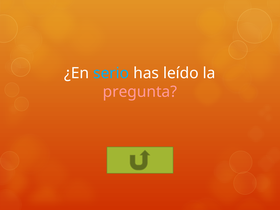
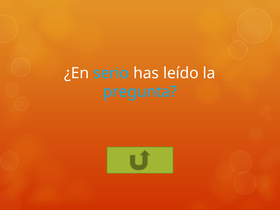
pregunta colour: pink -> light blue (140, 92)
